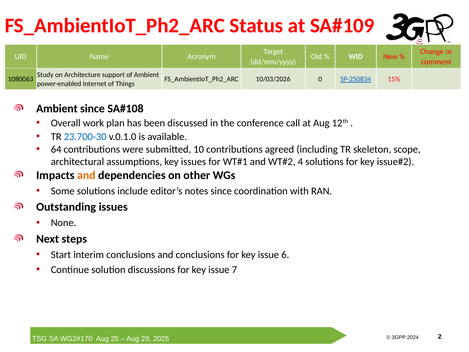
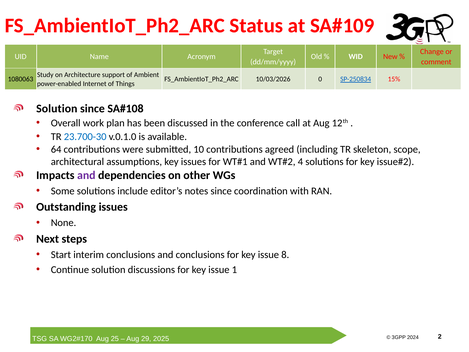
Ambient: Ambient -> Solution (57, 108)
and colour: orange -> purple (86, 175)
6: 6 -> 8 (285, 254)
7: 7 -> 1 (234, 270)
